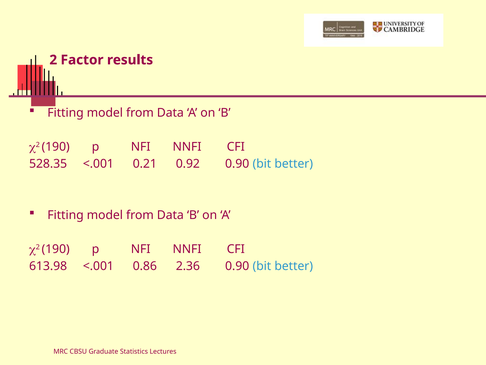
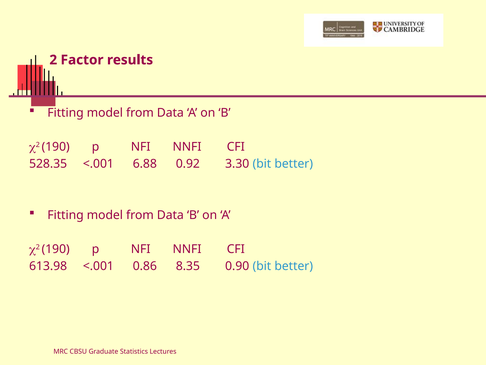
0.21: 0.21 -> 6.88 (145, 164)
0.92 0.90: 0.90 -> 3.30 (237, 164)
2.36: 2.36 -> 8.35 (188, 266)
